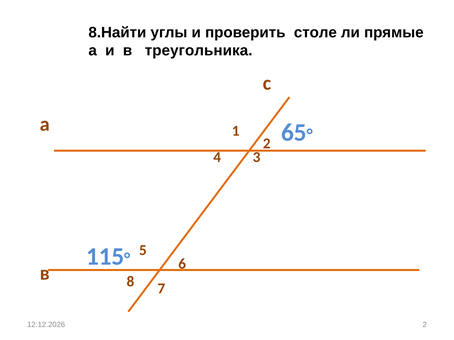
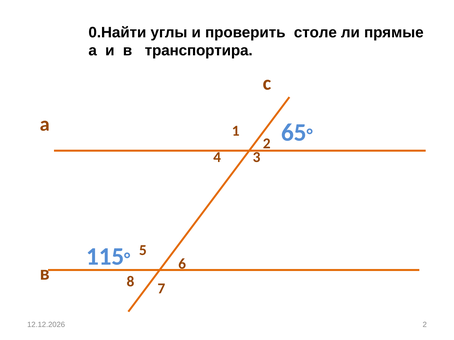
8.Найти: 8.Найти -> 0.Найти (117, 32)
треугольника: треугольника -> транспортира (199, 51)
